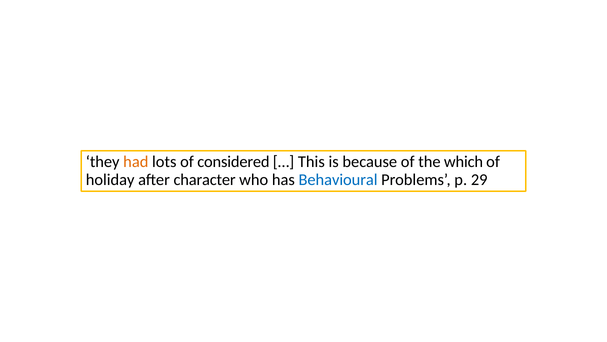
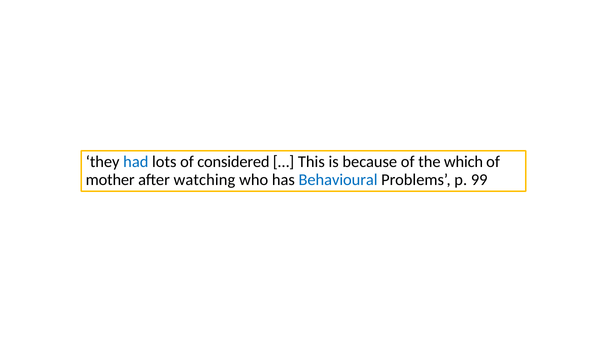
had colour: orange -> blue (136, 162)
holiday: holiday -> mother (110, 179)
character: character -> watching (204, 179)
29: 29 -> 99 (479, 179)
